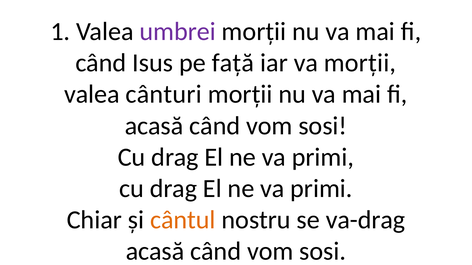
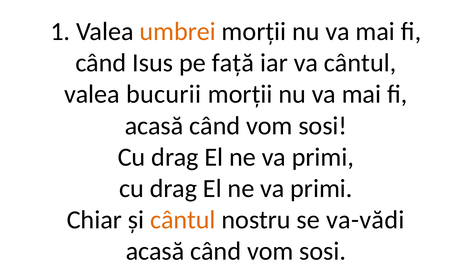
umbrei colour: purple -> orange (178, 32)
va morții: morții -> cântul (360, 63)
cânturi: cânturi -> bucurii (164, 94)
va-drag: va-drag -> va-vădi (365, 220)
